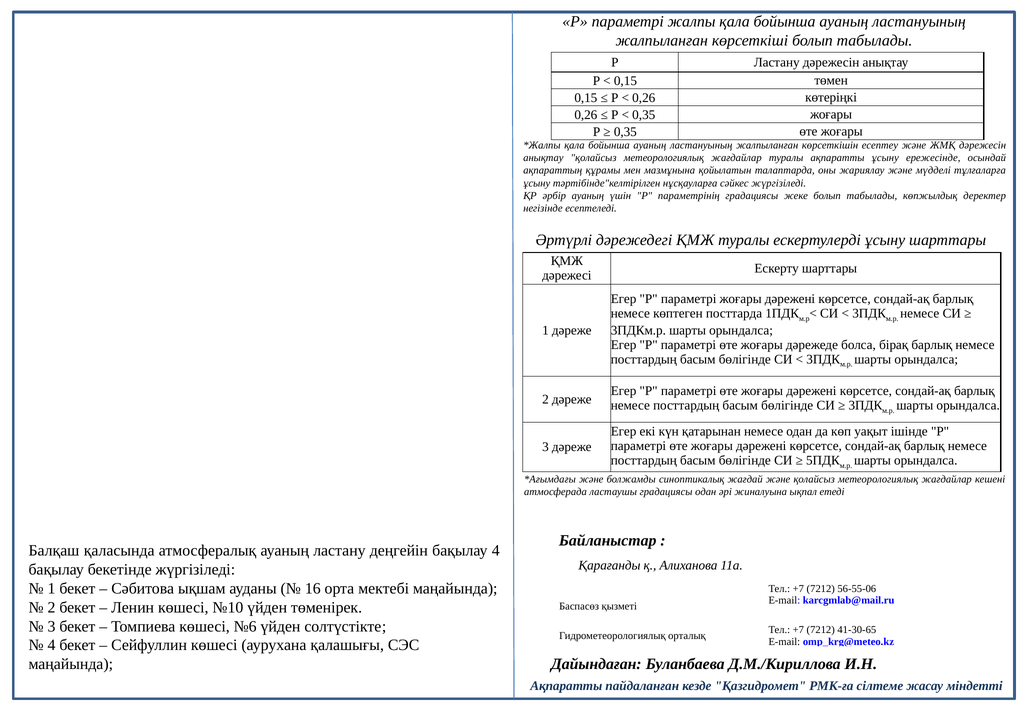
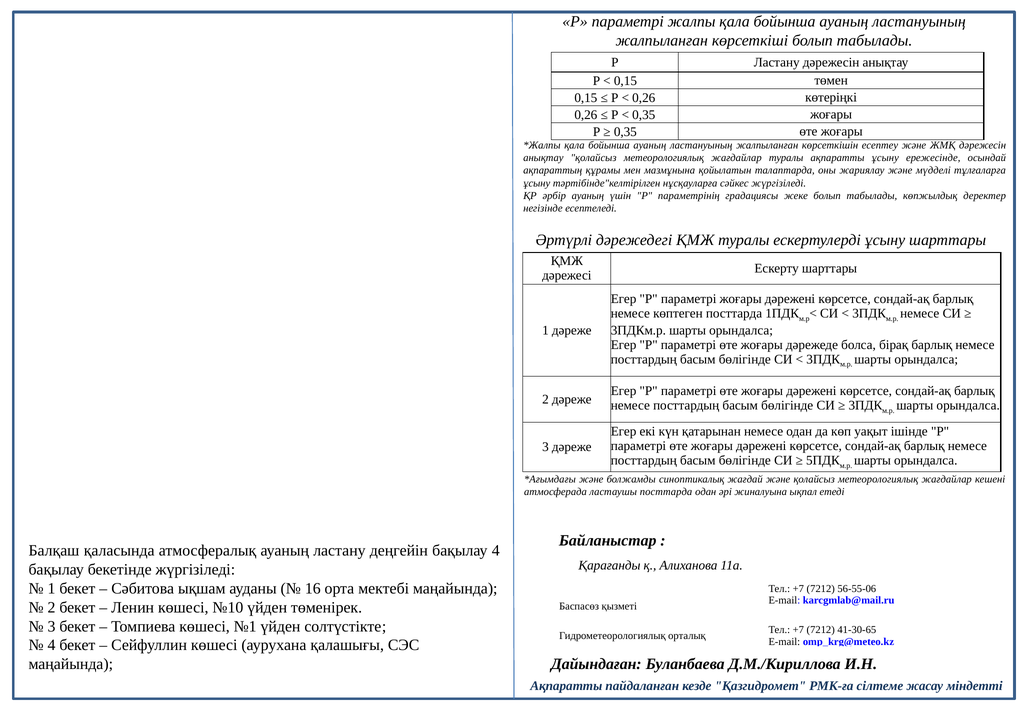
ластаушы градациясы: градациясы -> посттарда (666, 492)
№6: №6 -> №1 (245, 627)
